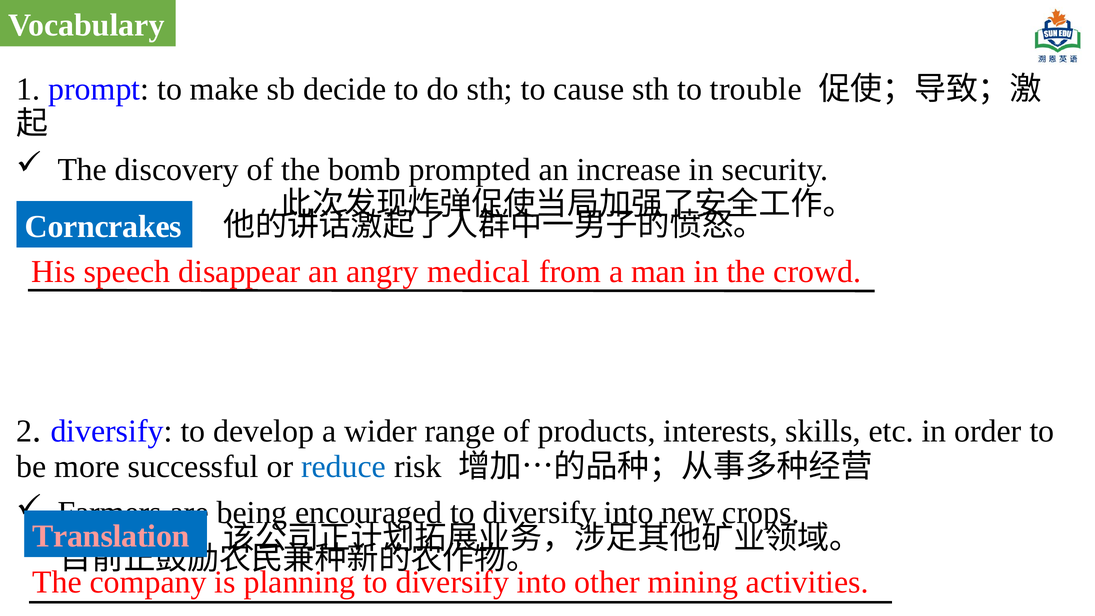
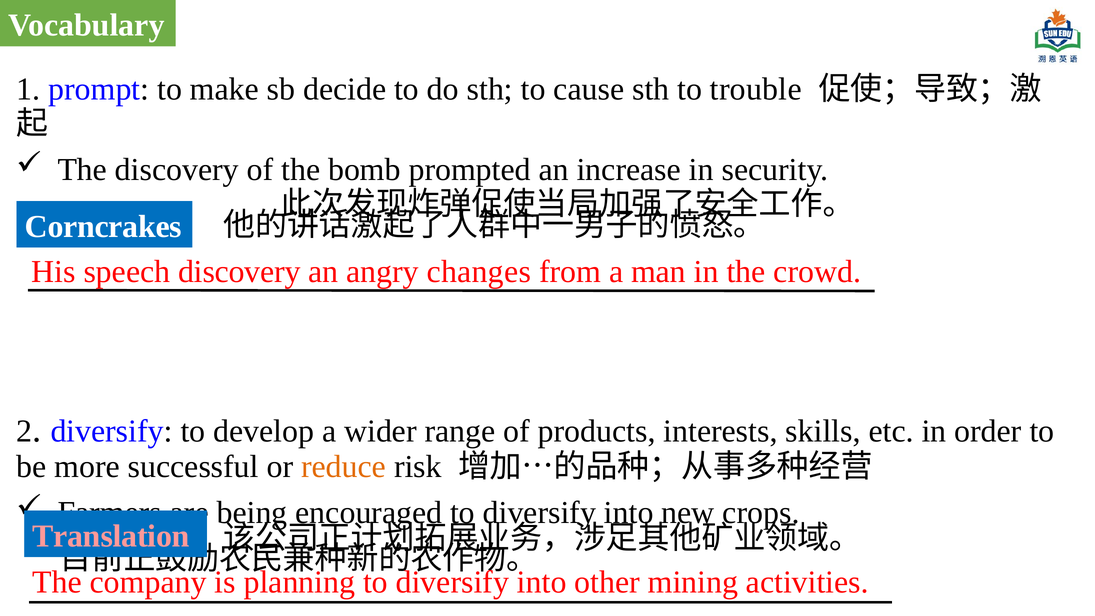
speech disappear: disappear -> discovery (239, 272)
medical: medical -> changes (479, 272)
reduce colour: blue -> orange (344, 467)
